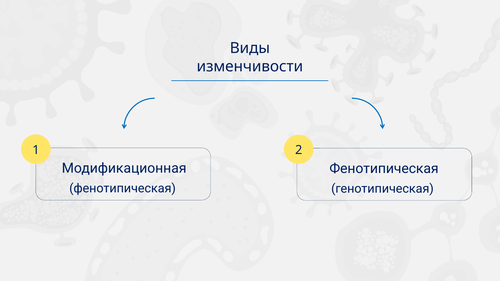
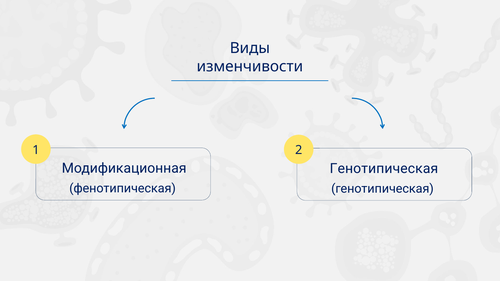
Фенотипическая: Фенотипическая -> Генотипическая (384, 169)
